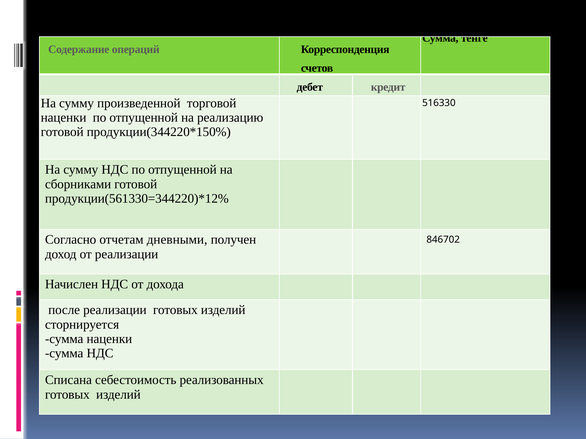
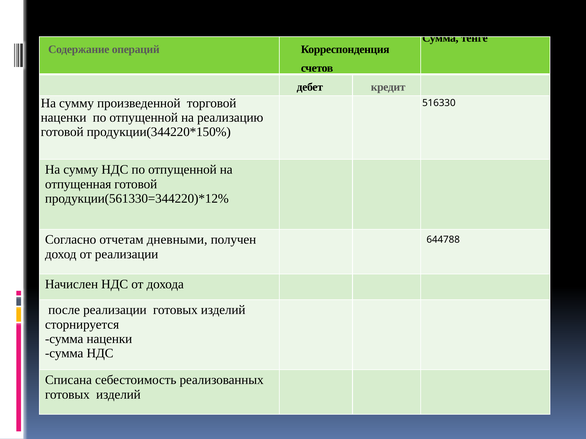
сборниками: сборниками -> отпущенная (78, 184)
846702: 846702 -> 644788 (443, 240)
